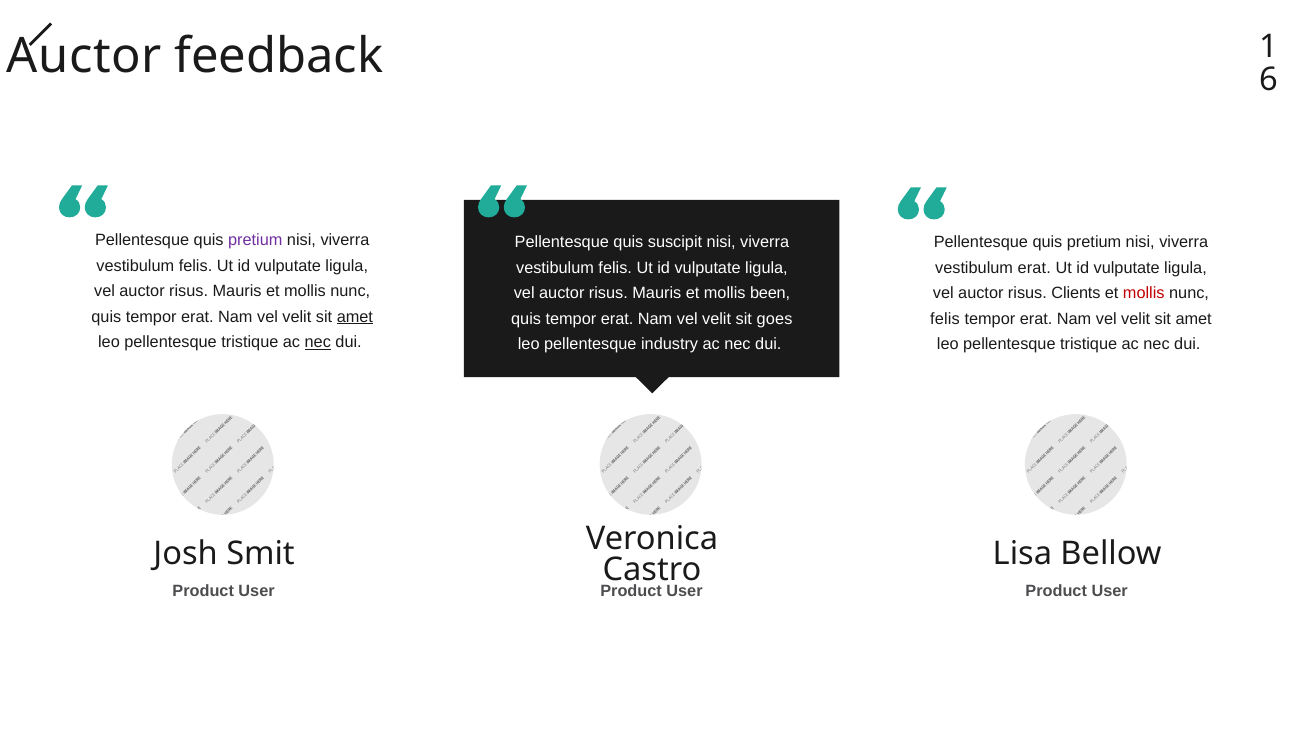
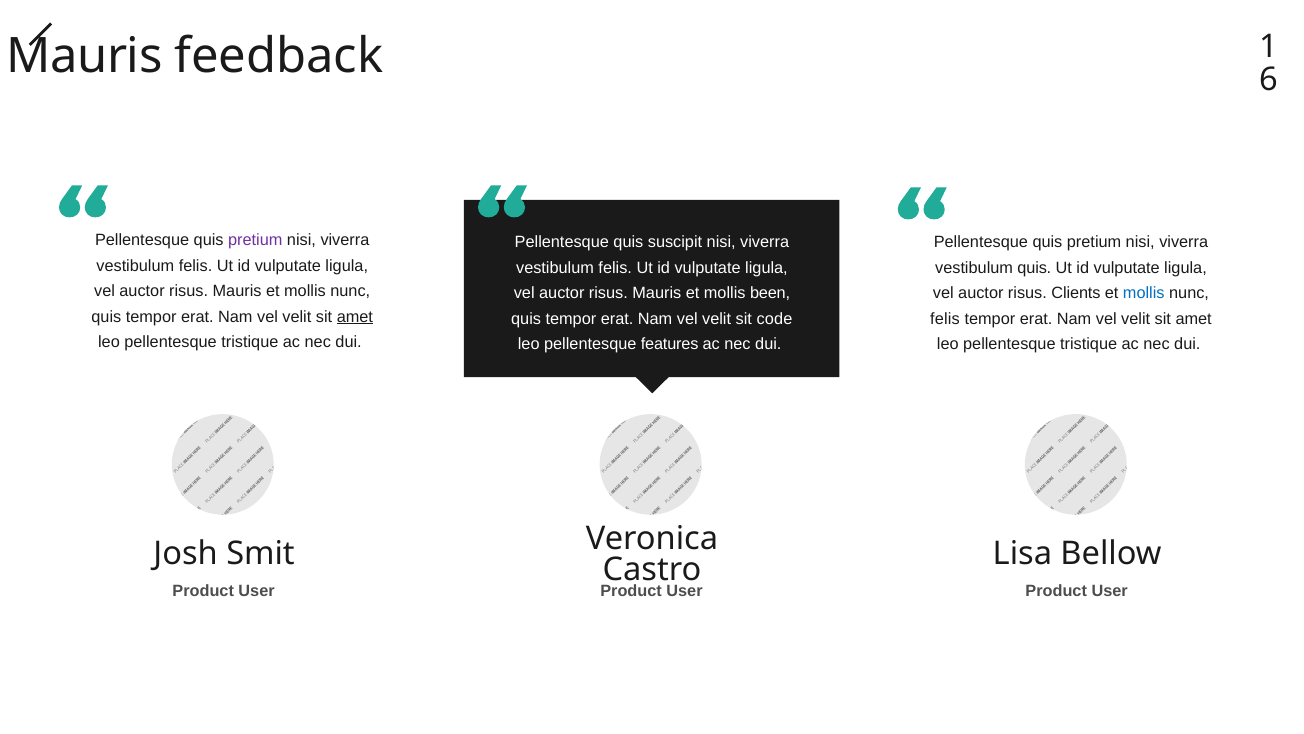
Auctor: Auctor -> Mauris (85, 56)
vestibulum erat: erat -> quis (1034, 268)
mollis colour: red -> blue (1144, 293)
goes: goes -> code (775, 318)
nec underline: present -> none (318, 342)
industry: industry -> features (670, 344)
